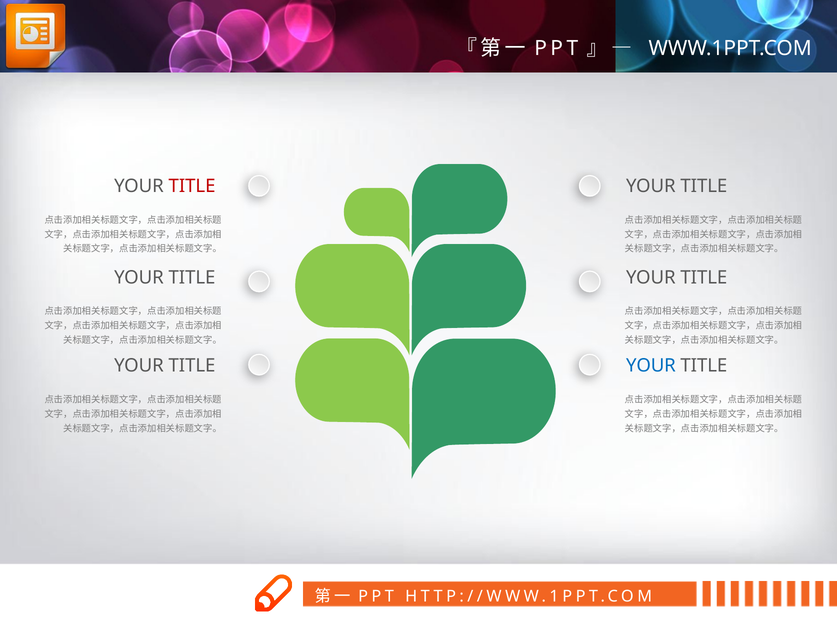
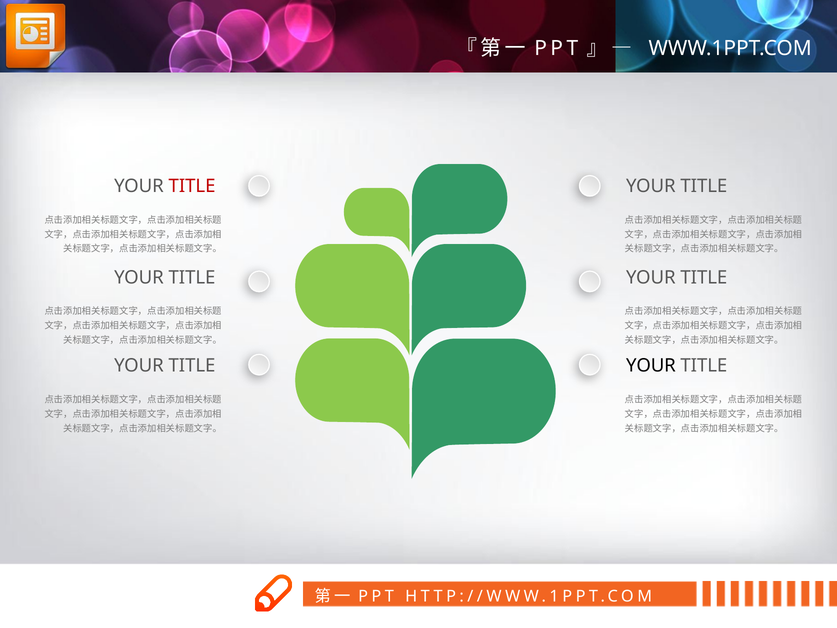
YOUR colour: blue -> black (651, 366)
